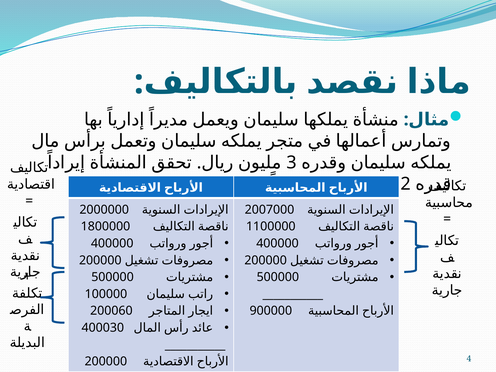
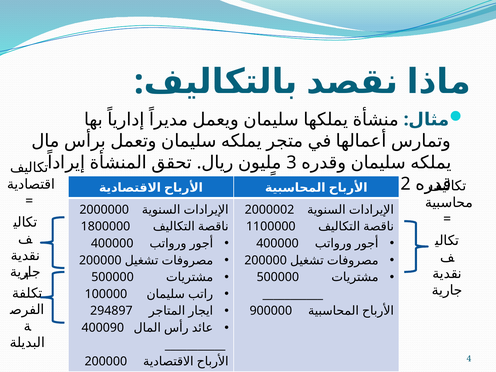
2007000: 2007000 -> 2000002 (270, 210)
200060: 200060 -> 294897 (111, 311)
400030: 400030 -> 400090 (103, 328)
